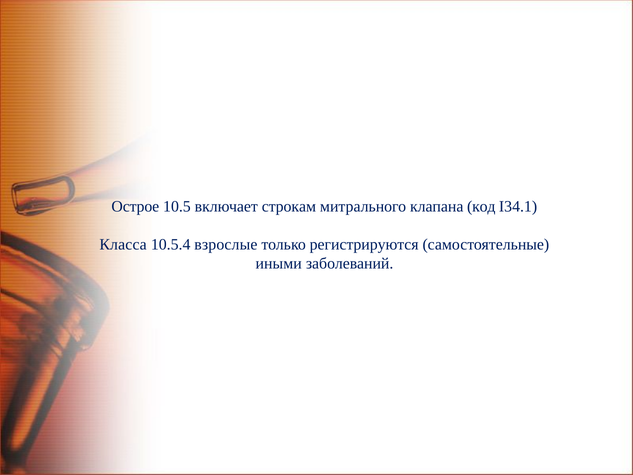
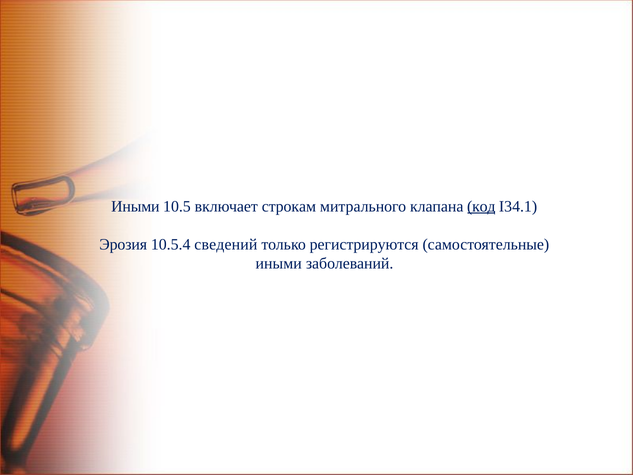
Острое: Острое -> Иными (135, 206)
код underline: none -> present (481, 206)
Класса: Класса -> Эрозия (123, 244)
взрослые: взрослые -> сведений (226, 244)
